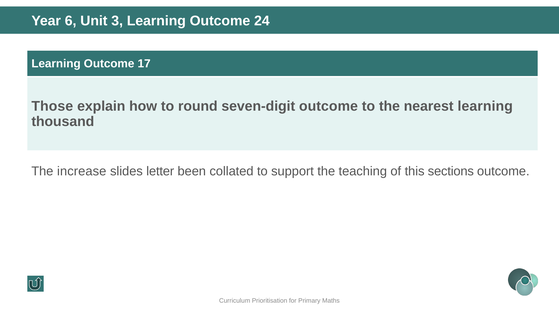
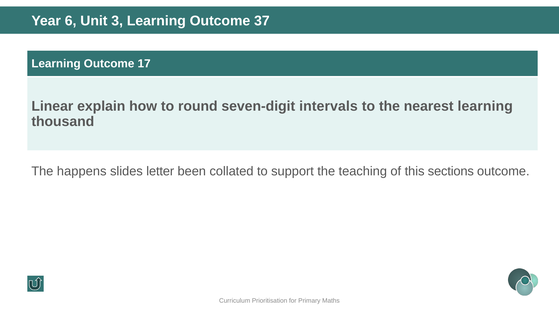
24: 24 -> 37 (262, 21)
Those: Those -> Linear (52, 106)
seven-digit outcome: outcome -> intervals (328, 106)
increase: increase -> happens (82, 171)
